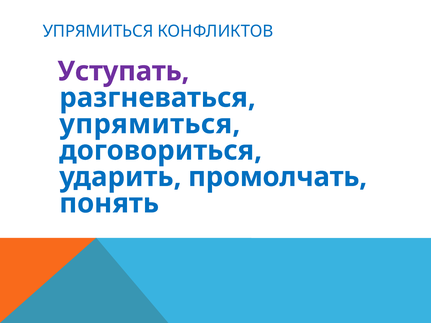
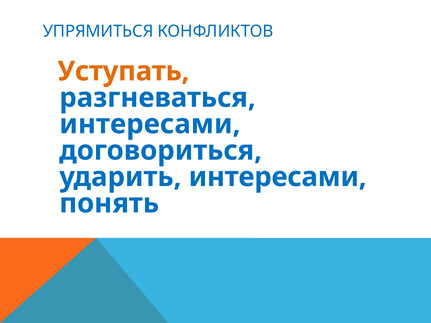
Уступать colour: purple -> orange (123, 71)
упрямиться: упрямиться -> интересами (150, 124)
ударить промолчать: промолчать -> интересами (278, 177)
